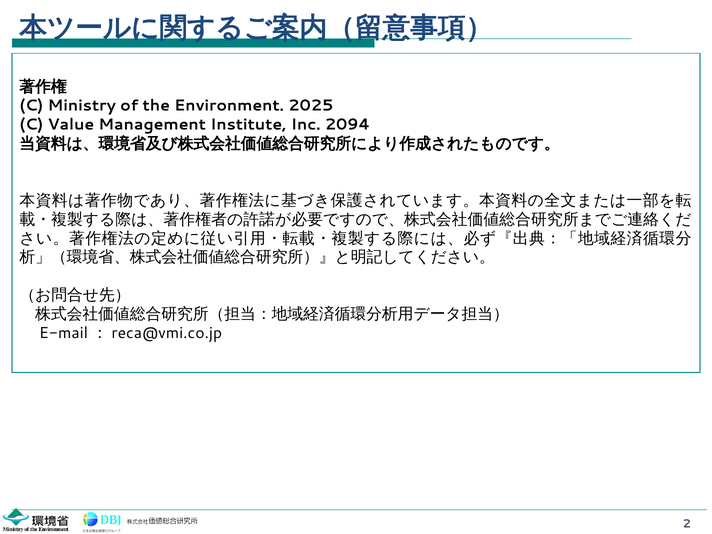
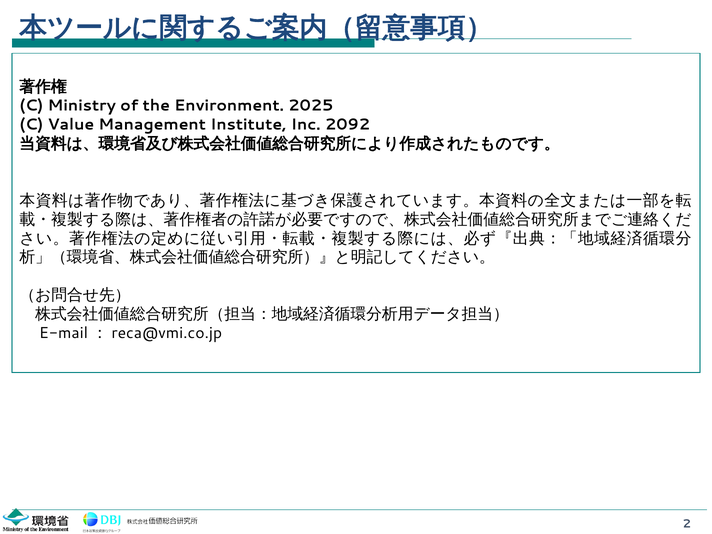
2094: 2094 -> 2092 (348, 124)
